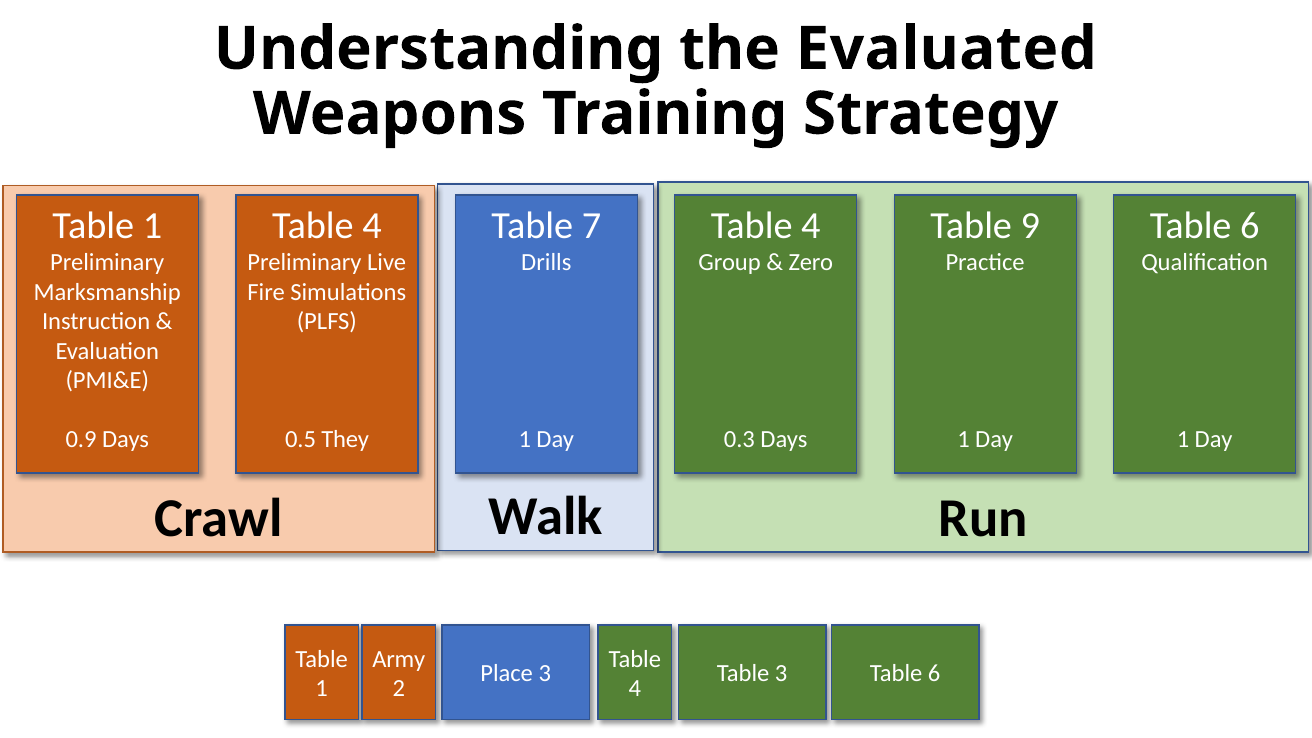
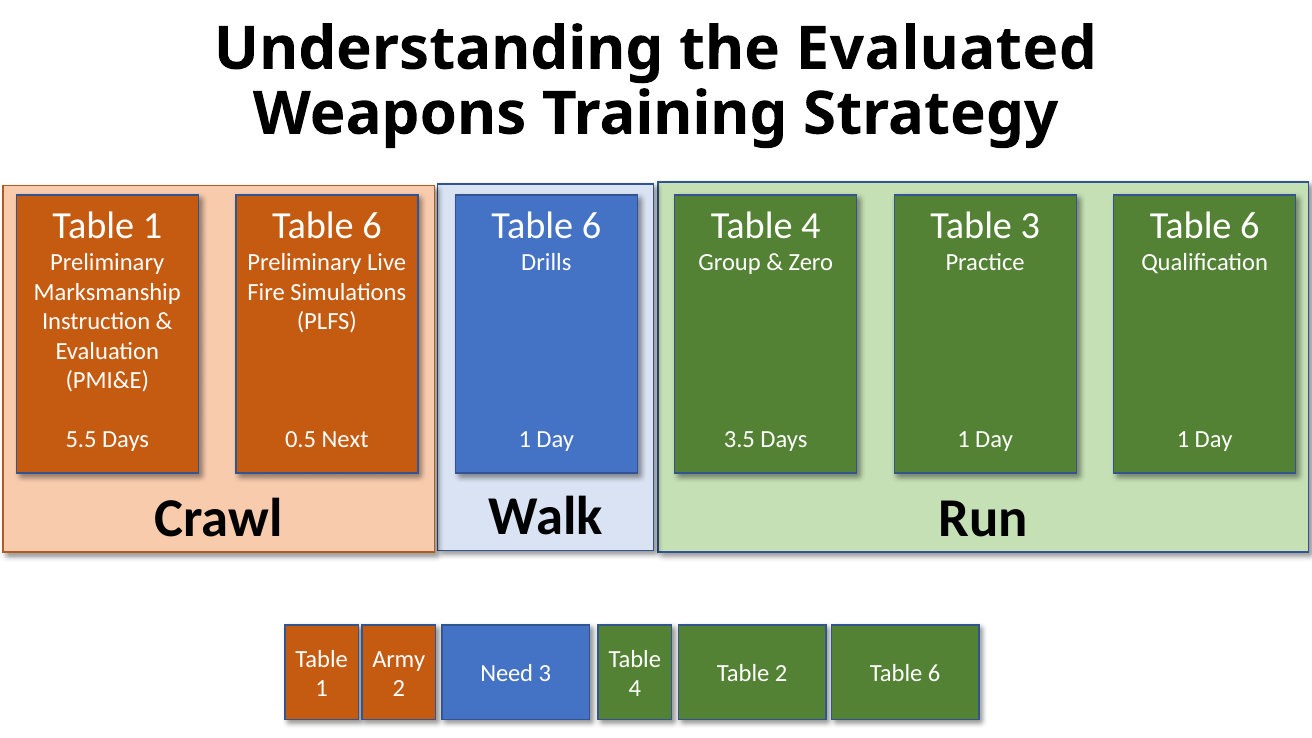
4: 4 -> 6 (372, 226)
7: 7 -> 6 (592, 226)
Table 9: 9 -> 3 (1030, 226)
0.9: 0.9 -> 5.5 (81, 439)
They: They -> Next (345, 439)
0.3: 0.3 -> 3.5 (739, 439)
Place: Place -> Need (507, 674)
Table 3: 3 -> 2 (781, 674)
